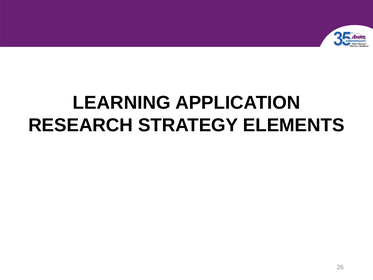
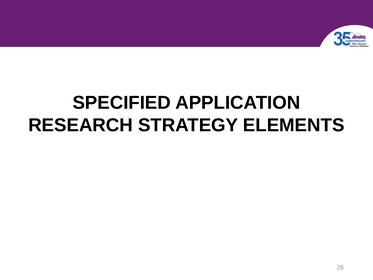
LEARNING: LEARNING -> SPECIFIED (122, 103)
